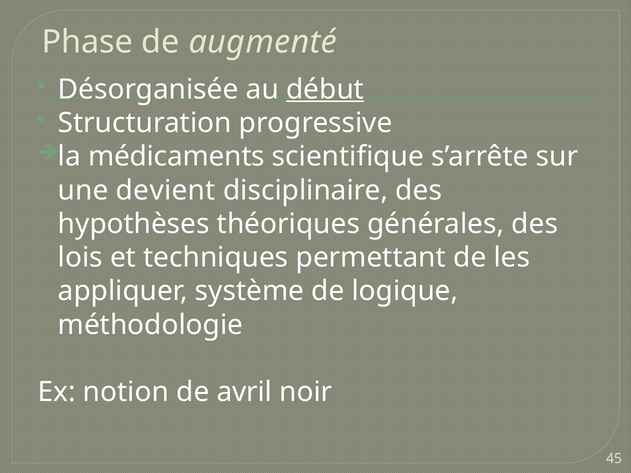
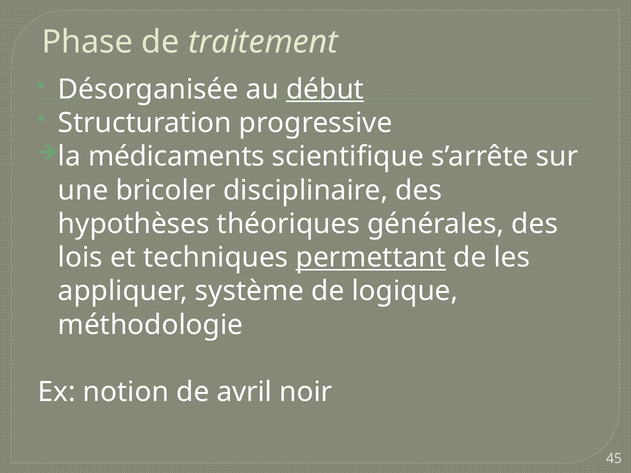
augmenté: augmenté -> traitement (263, 42)
devient: devient -> bricoler (166, 190)
permettant underline: none -> present (371, 258)
